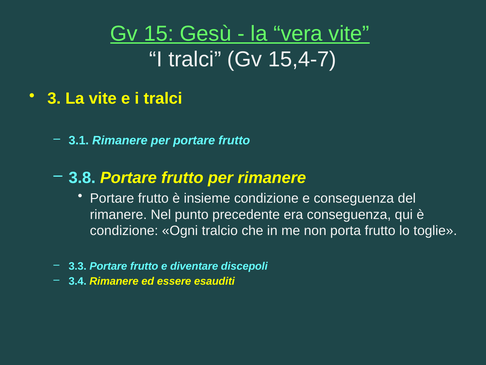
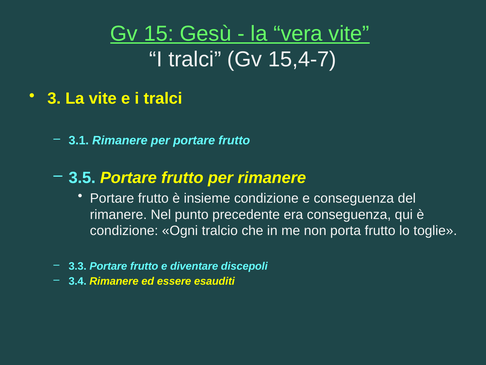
3.8: 3.8 -> 3.5 (82, 178)
